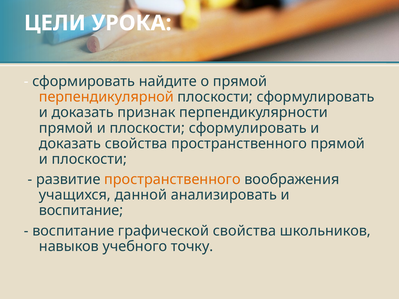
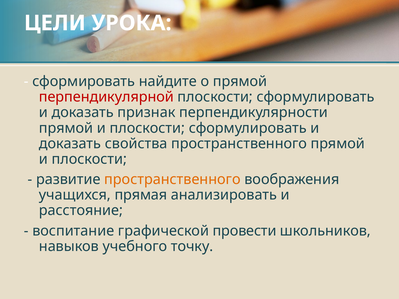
перпендикулярной colour: orange -> red (106, 97)
данной: данной -> прямая (141, 195)
воспитание: воспитание -> расстояние (81, 211)
графической свойства: свойства -> провести (245, 231)
